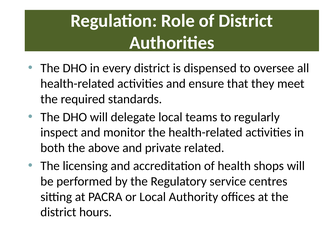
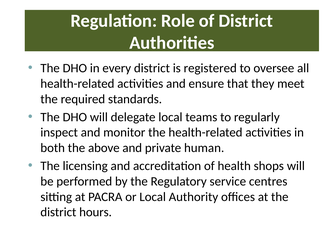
dispensed: dispensed -> registered (210, 68)
related: related -> human (204, 148)
